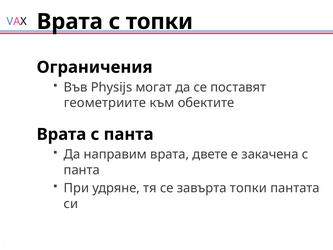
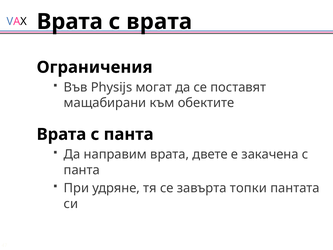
с топки: топки -> врата (159, 22)
геометриите: геометриите -> мащабирани (105, 103)
